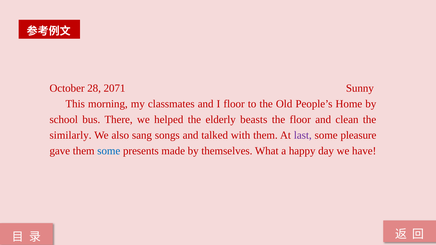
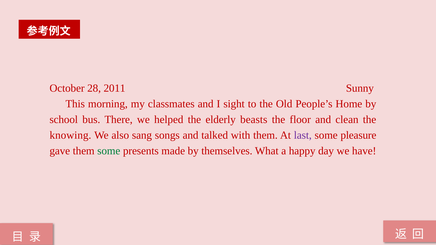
2071: 2071 -> 2011 (115, 88)
I floor: floor -> sight (234, 104)
similarly: similarly -> knowing (70, 135)
some colour: blue -> green (109, 151)
